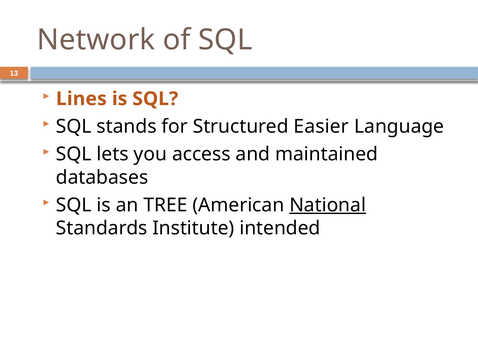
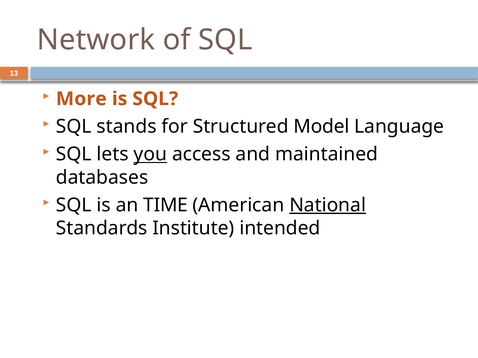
Lines: Lines -> More (81, 99)
Easier: Easier -> Model (321, 127)
you underline: none -> present (150, 155)
TREE: TREE -> TIME (166, 205)
